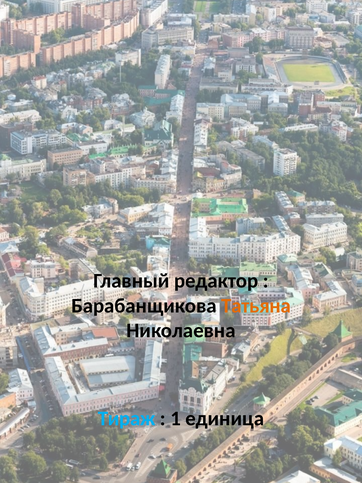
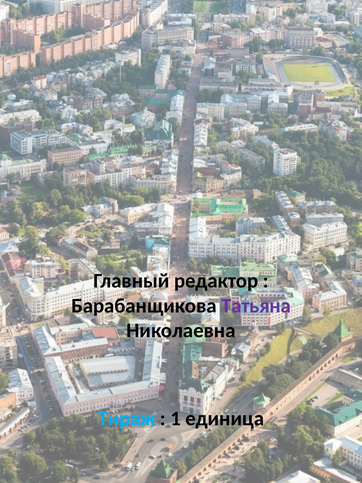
Татьяна colour: orange -> purple (256, 305)
